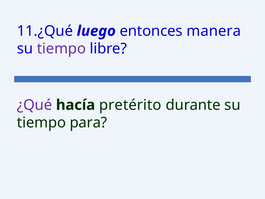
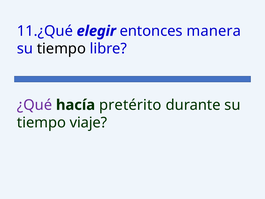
luego: luego -> elegir (96, 31)
tiempo colour: purple -> black (61, 49)
para: para -> viaje (88, 123)
